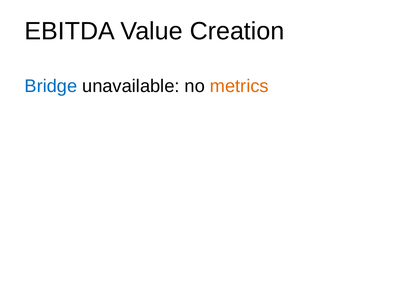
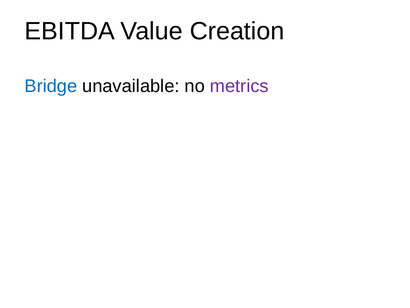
metrics colour: orange -> purple (239, 86)
